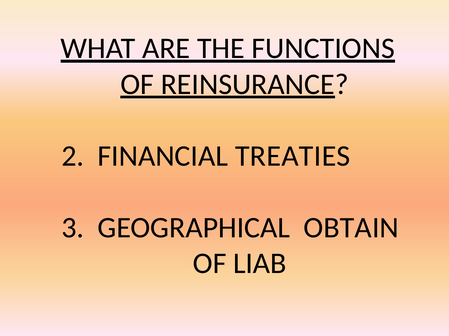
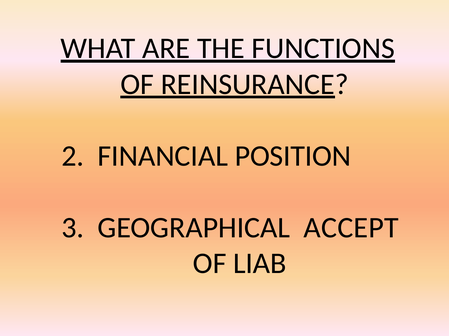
TREATIES: TREATIES -> POSITION (293, 156)
OBTAIN: OBTAIN -> ACCEPT (351, 228)
